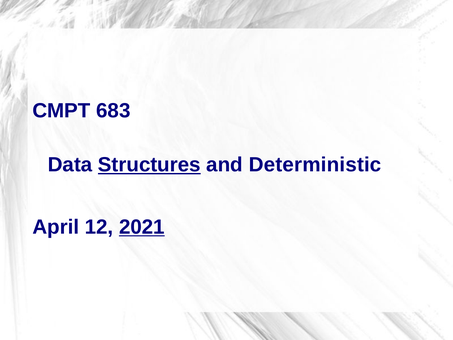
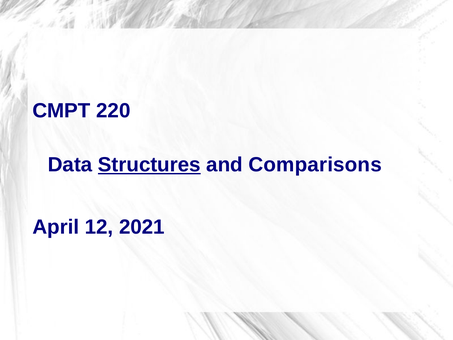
683: 683 -> 220 (113, 111)
Deterministic: Deterministic -> Comparisons (315, 165)
2021 underline: present -> none (142, 227)
